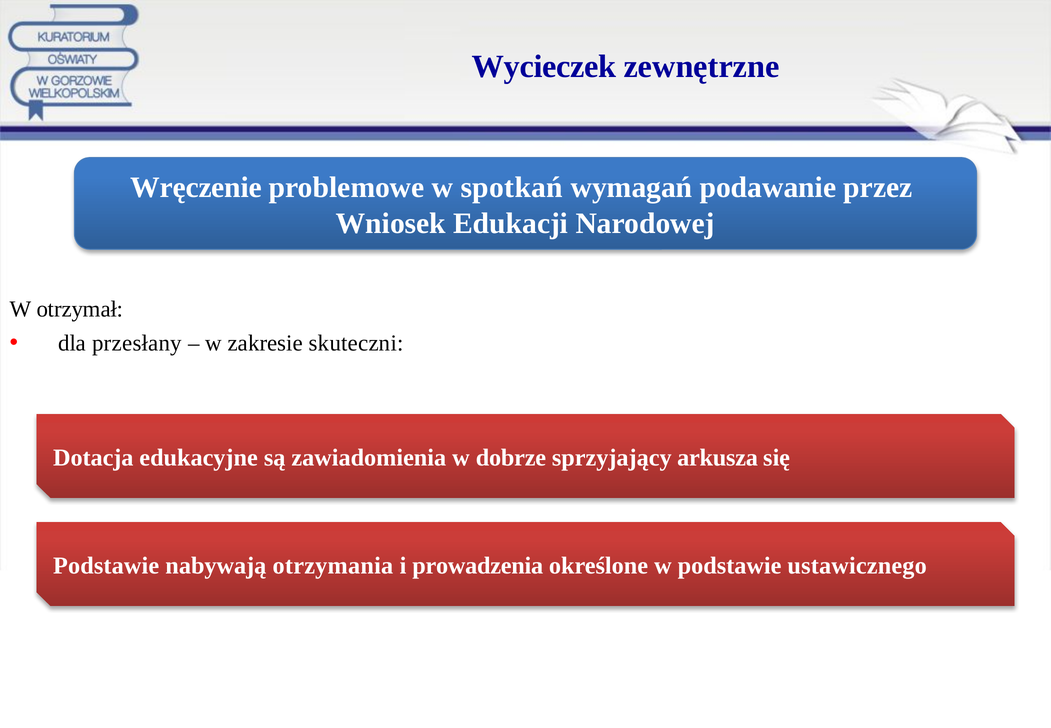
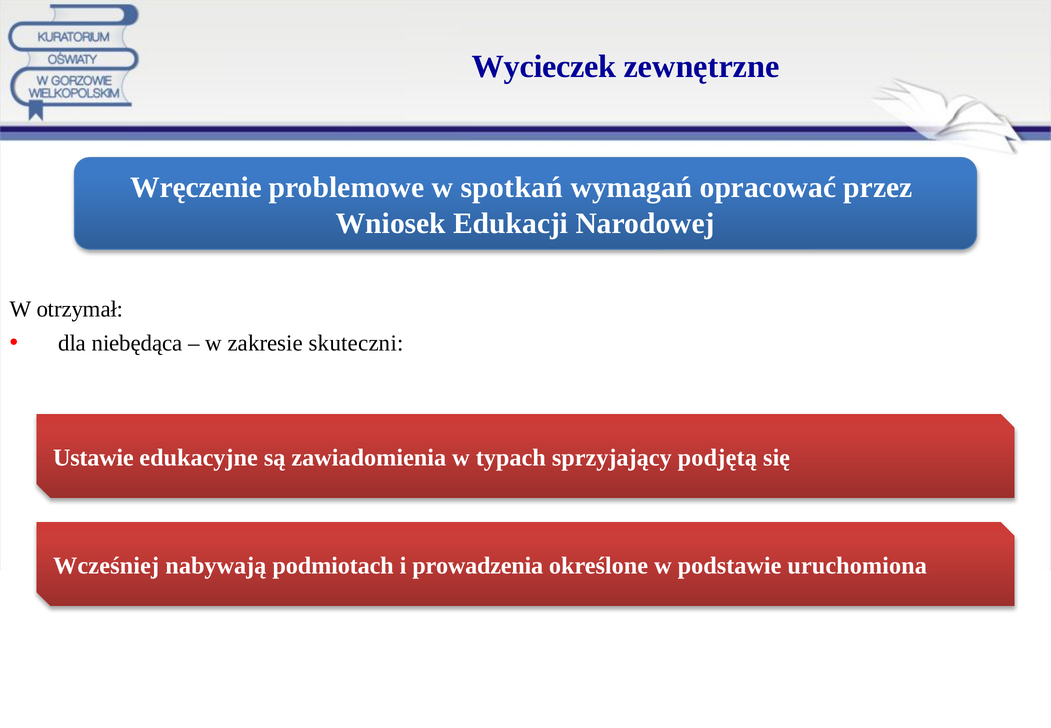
podawanie: podawanie -> opracować (768, 188)
przesłany: przesłany -> niebędąca (137, 343)
Dotacja: Dotacja -> Ustawie (93, 457)
dobrze: dobrze -> typach (511, 457)
arkusza: arkusza -> podjętą (717, 457)
Podstawie: Podstawie -> Wcześniej (106, 565)
otrzymania: otrzymania -> podmiotach (333, 565)
ustawicznego: ustawicznego -> uruchomiona (857, 565)
